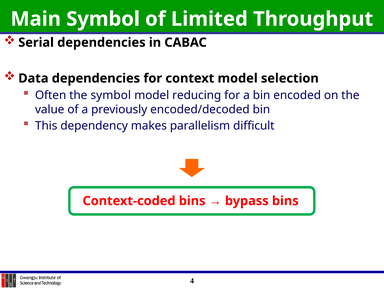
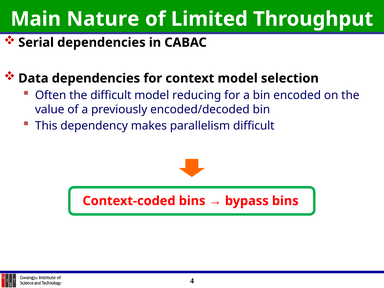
Main Symbol: Symbol -> Nature (103, 19)
the symbol: symbol -> difficult (111, 95)
